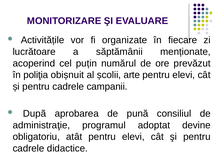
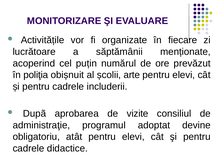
campanii: campanii -> includerii (107, 86)
pună: pună -> vizite (138, 113)
